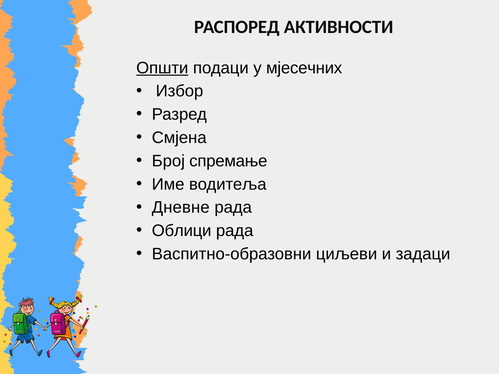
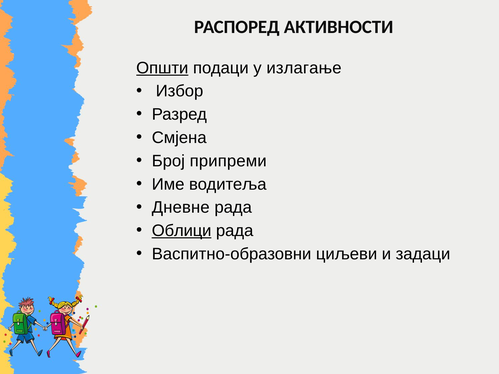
мјесечних: мјесечних -> излагање (304, 68)
спремање: спремање -> припреми (228, 161)
Облици underline: none -> present (182, 231)
